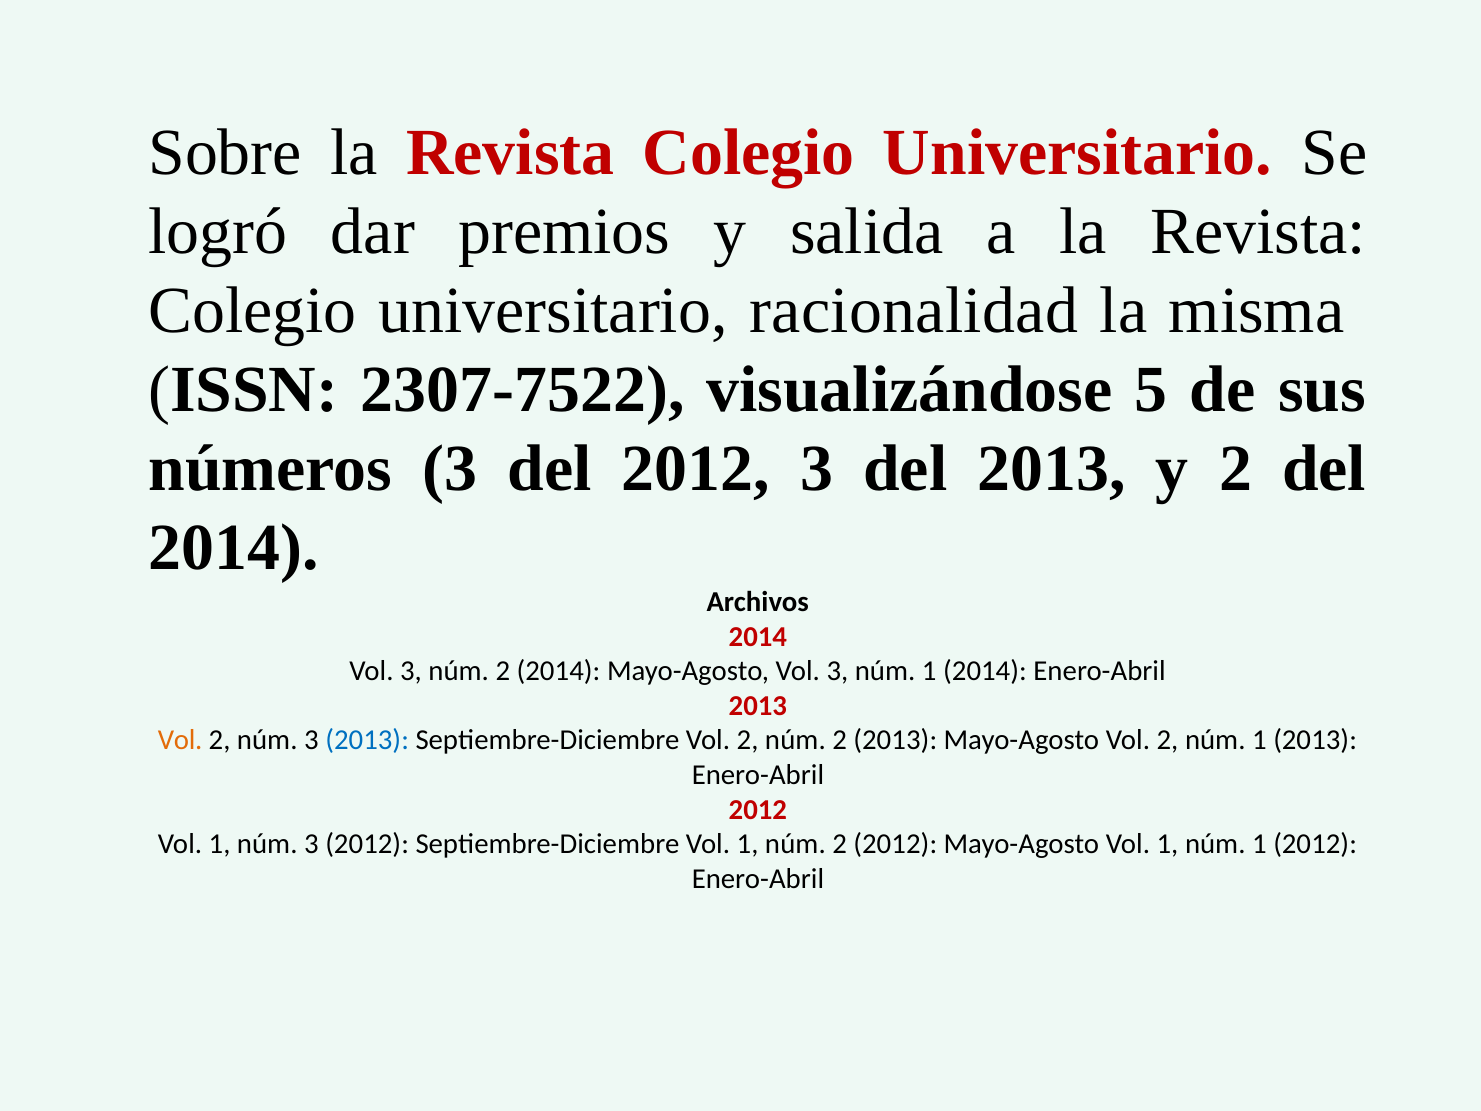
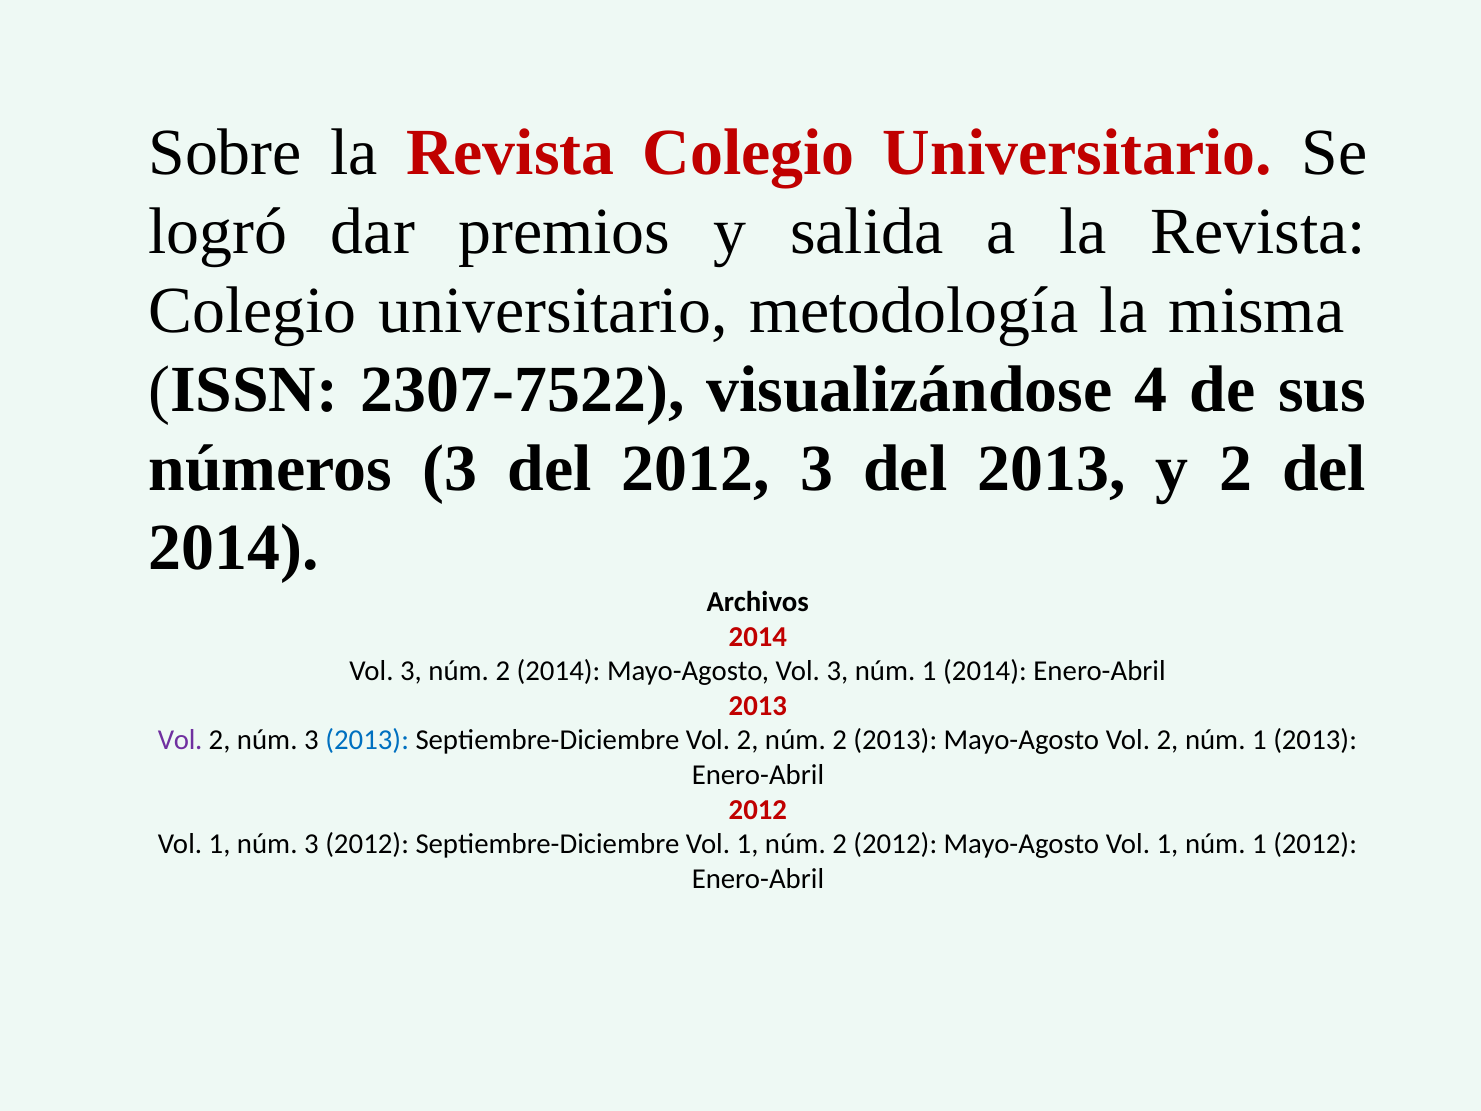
racionalidad: racionalidad -> metodología (914, 311)
5: 5 -> 4 (1151, 390)
Vol colour: orange -> purple (180, 740)
